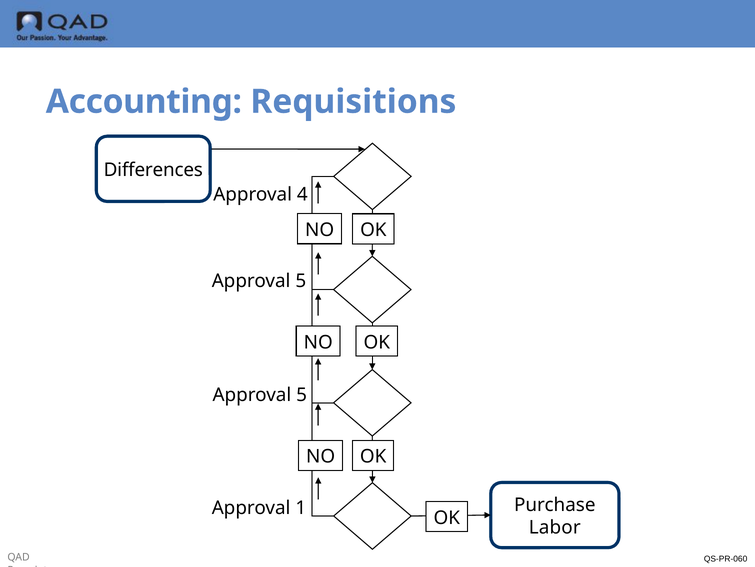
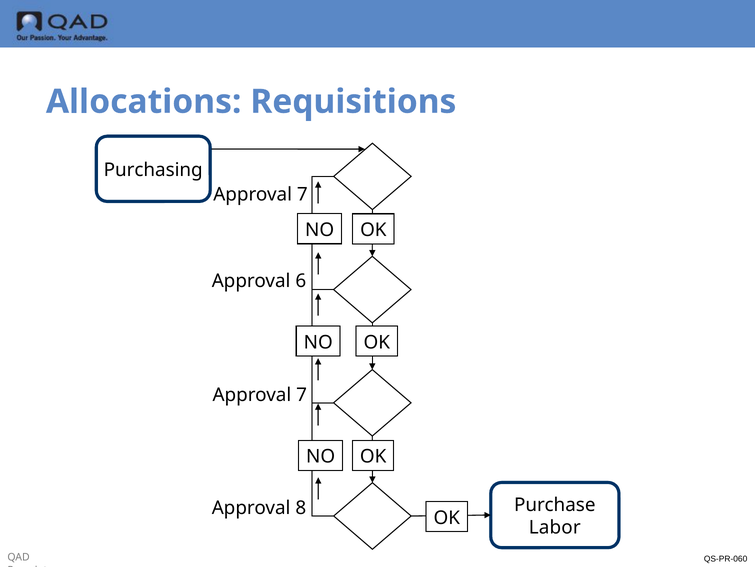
Accounting: Accounting -> Allocations (144, 102)
Differences: Differences -> Purchasing (153, 170)
4: 4 -> 7 (302, 194)
5: 5 -> 6 (301, 280)
5: 5 -> 7 (302, 394)
1: 1 -> 8 (301, 507)
